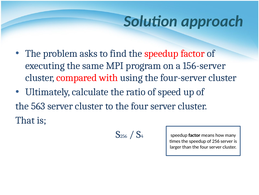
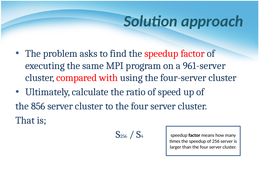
156-server: 156-server -> 961-server (204, 65)
563: 563 -> 856 (38, 106)
